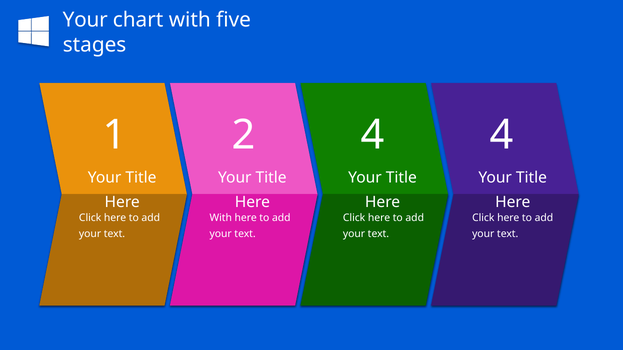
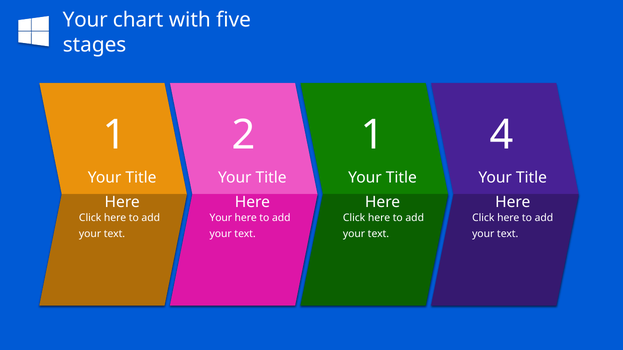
2 4: 4 -> 1 (373, 135)
With: With -> Your (221, 218)
